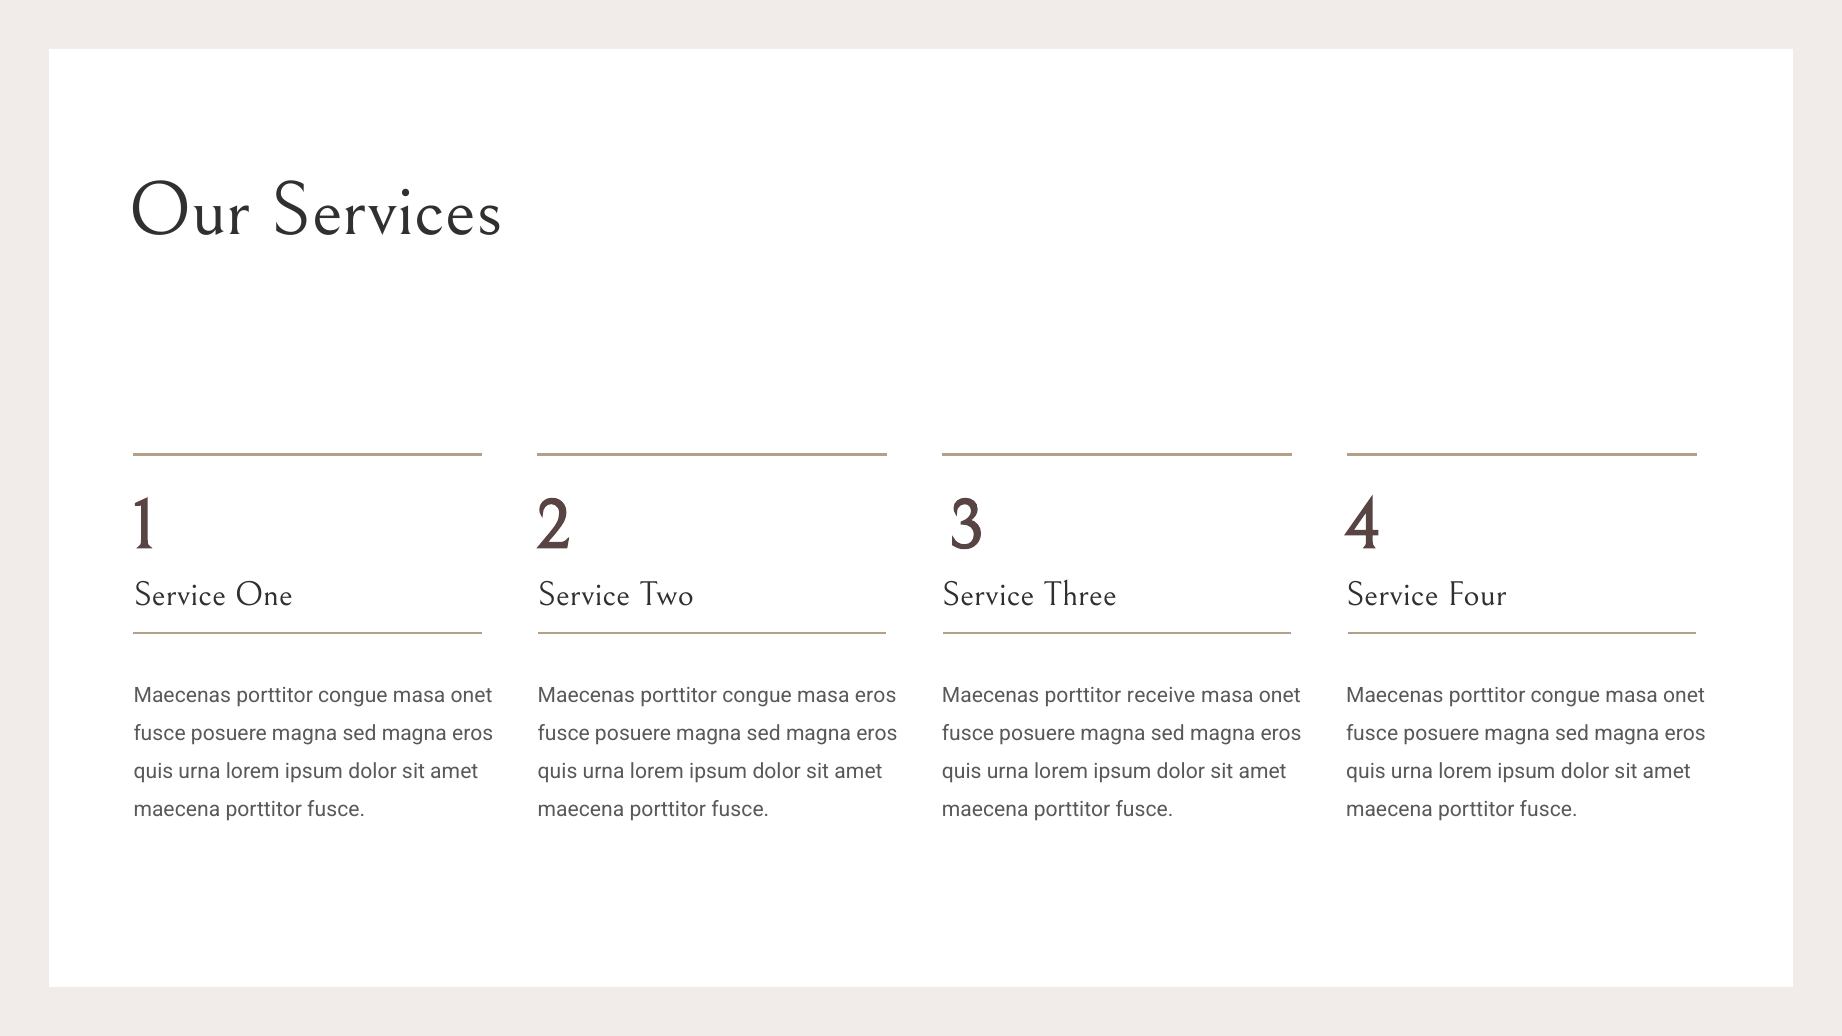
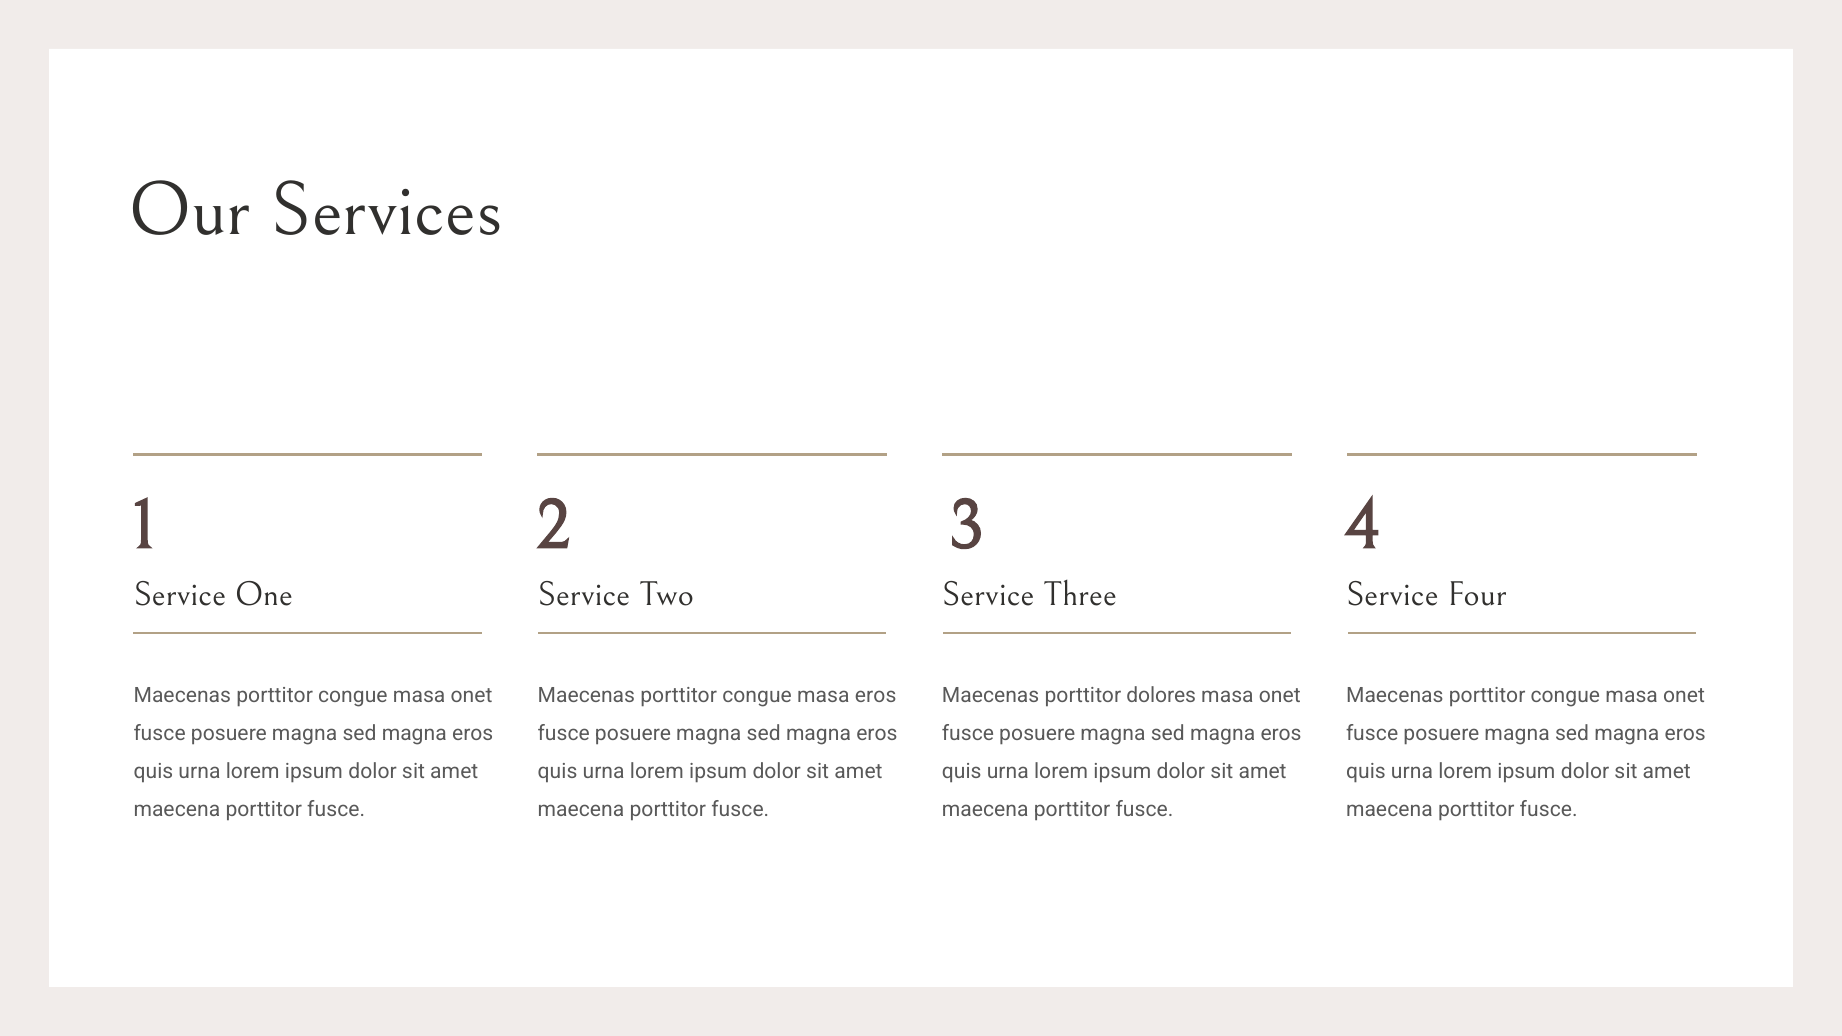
receive: receive -> dolores (1161, 696)
